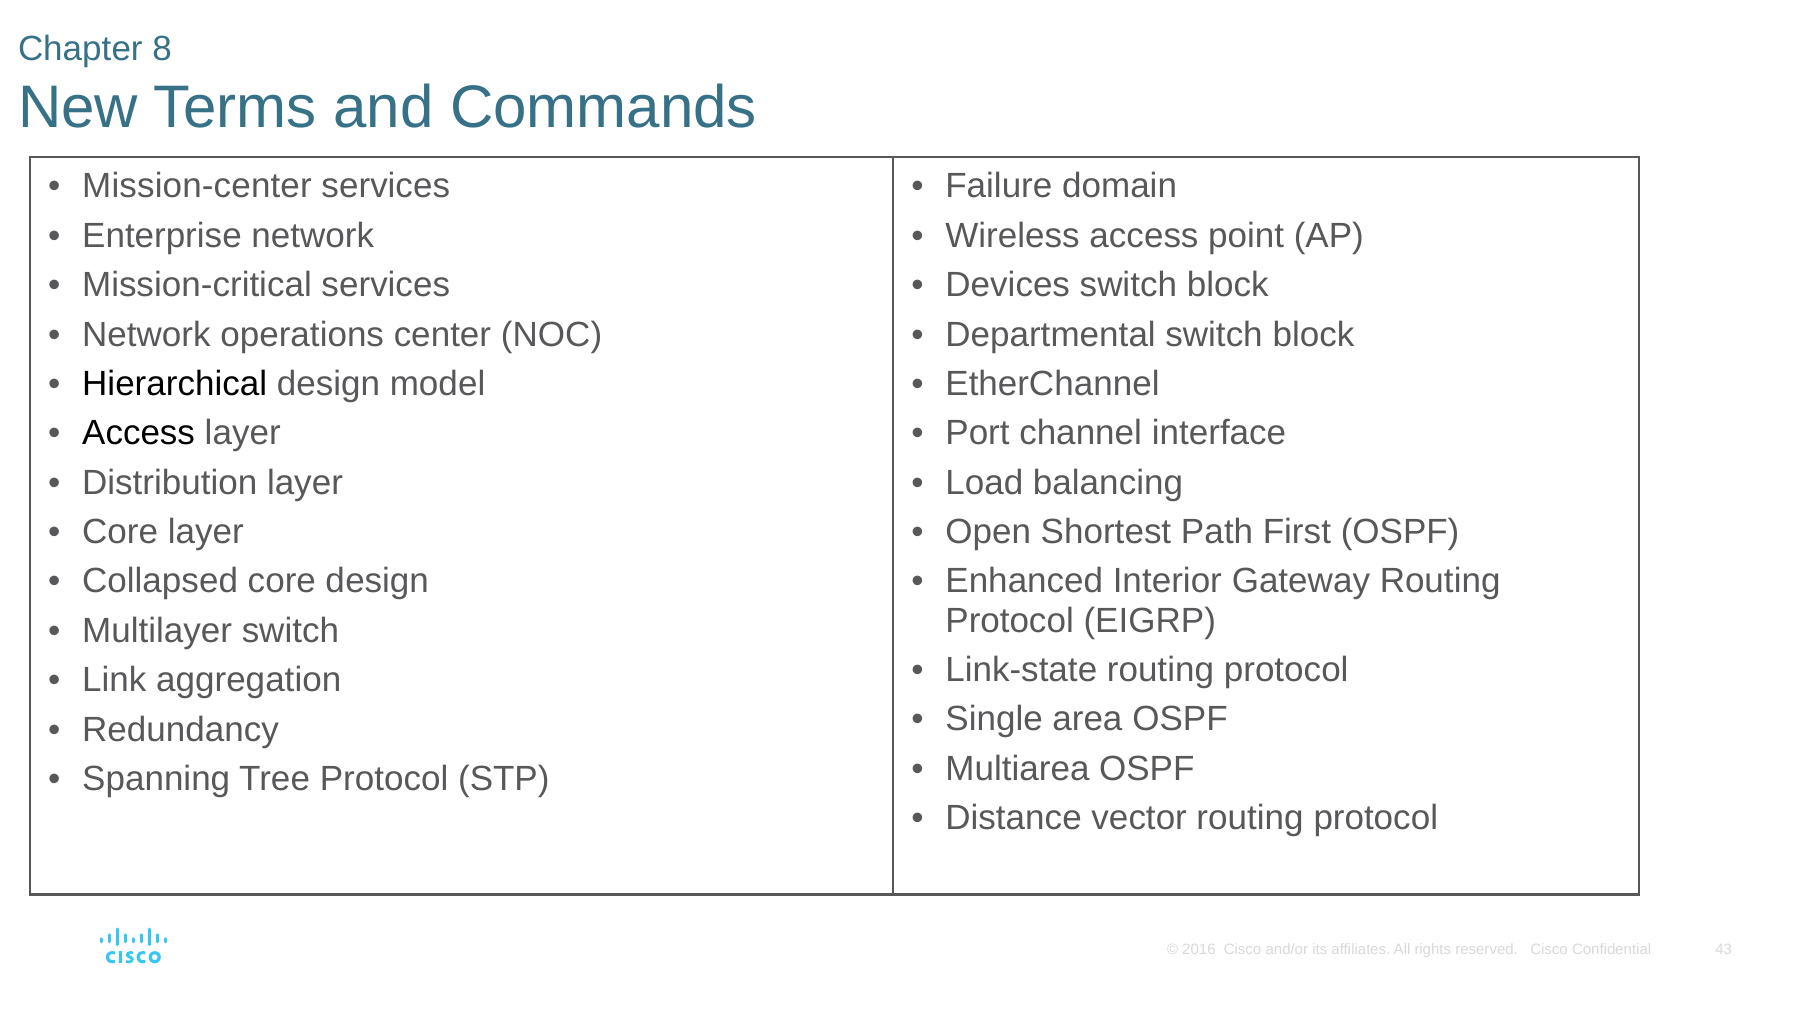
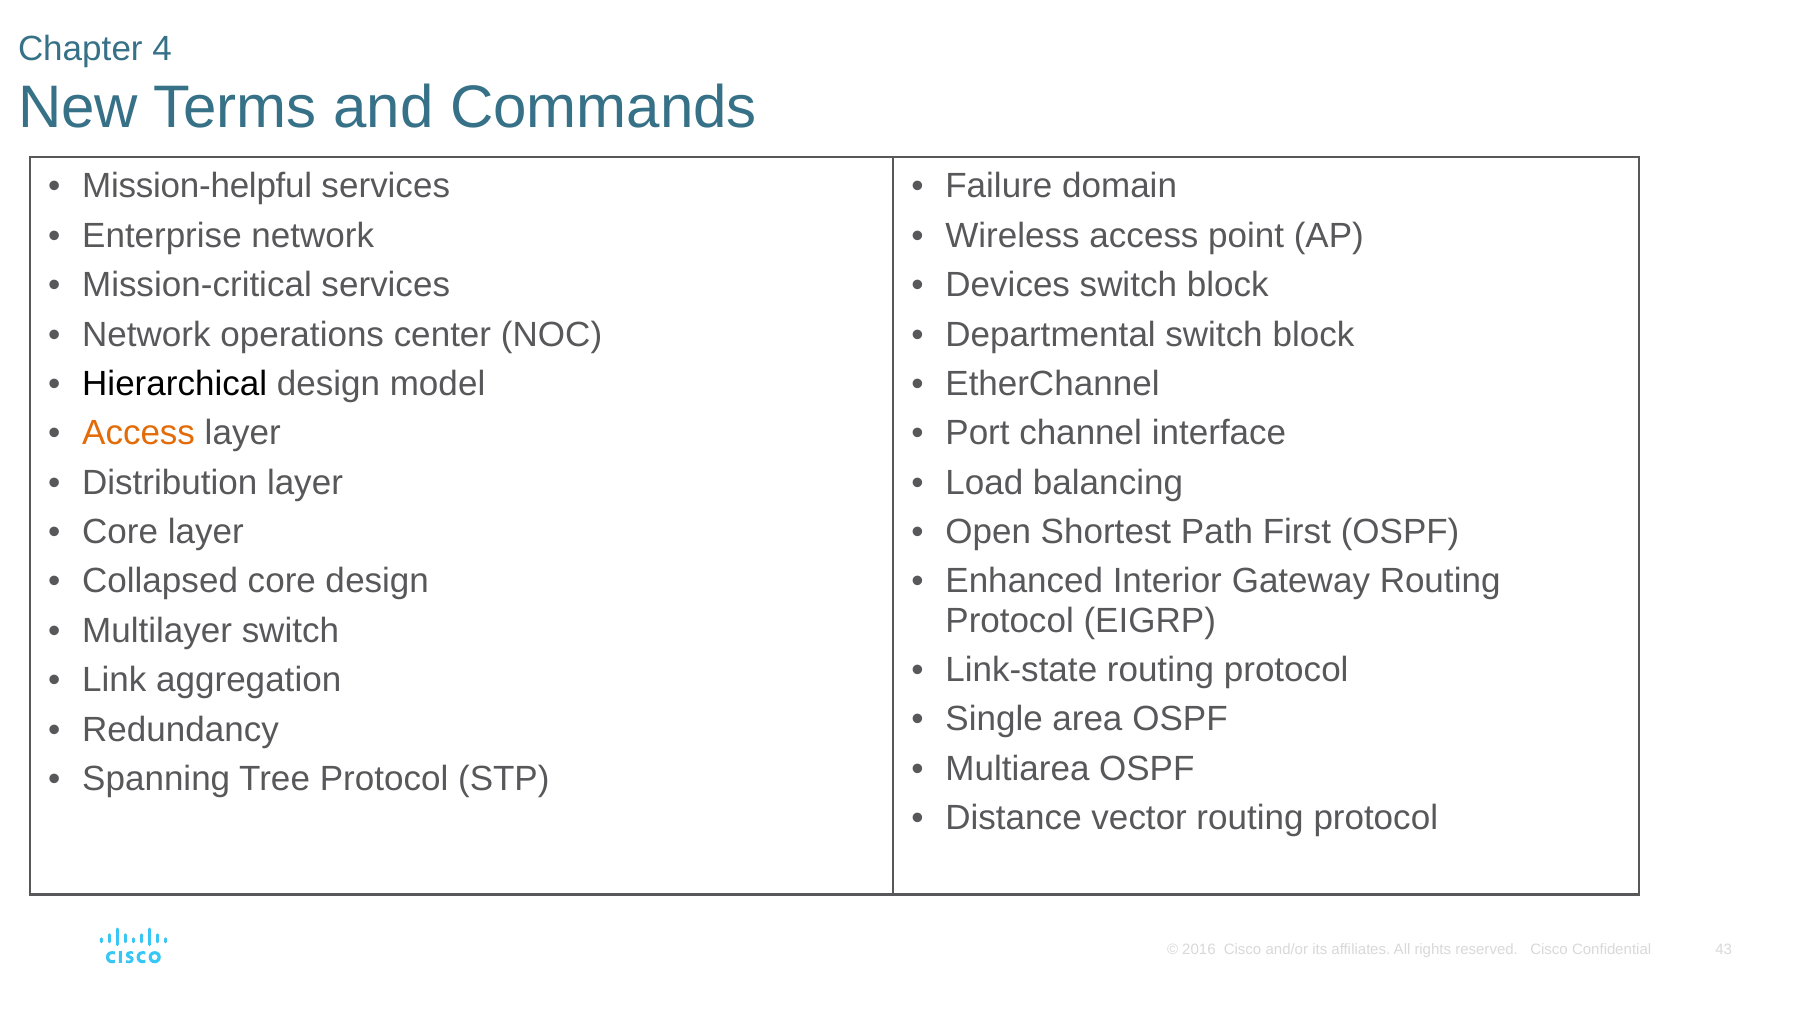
8: 8 -> 4 (162, 49)
Mission-center: Mission-center -> Mission-helpful (197, 187)
Access colour: black -> orange (139, 433)
